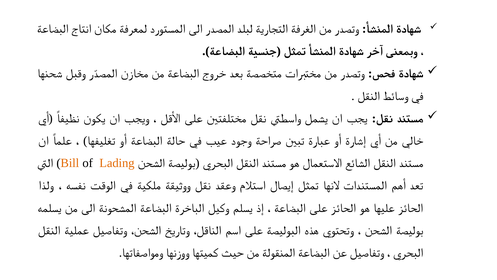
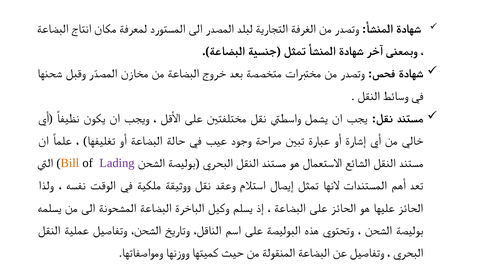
Lading colour: orange -> purple (117, 163)
